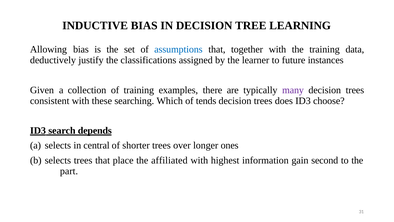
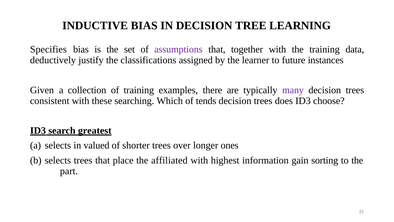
Allowing: Allowing -> Specifies (48, 49)
assumptions colour: blue -> purple (178, 49)
depends: depends -> greatest (95, 130)
central: central -> valued (96, 145)
second: second -> sorting (325, 160)
